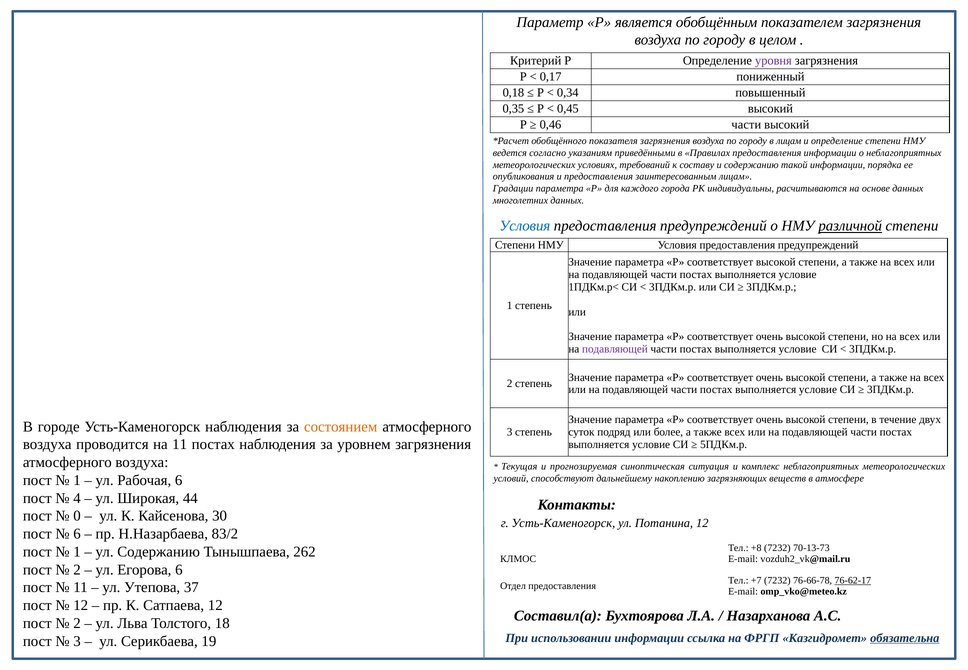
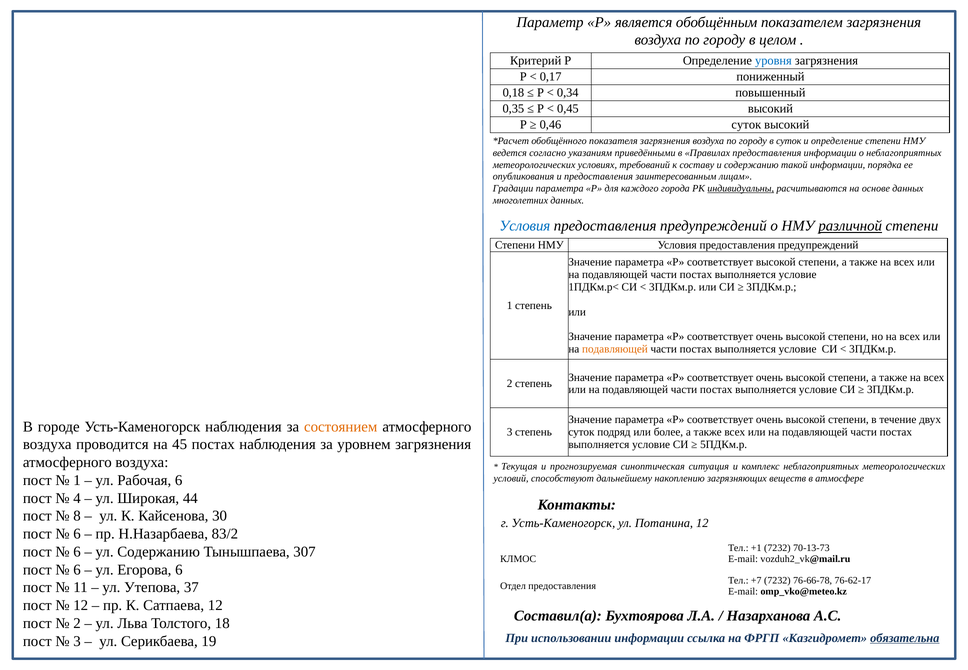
уровня colour: purple -> blue (773, 61)
0,46 части: части -> суток (746, 125)
в лицам: лицам -> суток (789, 141)
индивидуальны underline: none -> present (741, 189)
подавляющей colour: purple -> orange (615, 349)
на 11: 11 -> 45 (180, 445)
0: 0 -> 8 (77, 516)
+8: +8 -> +1 (756, 548)
1: 1 -> 6 (77, 552)
262: 262 -> 307 (305, 552)
2: 2 -> 6 (77, 570)
76-62-17 underline: present -> none (853, 581)
